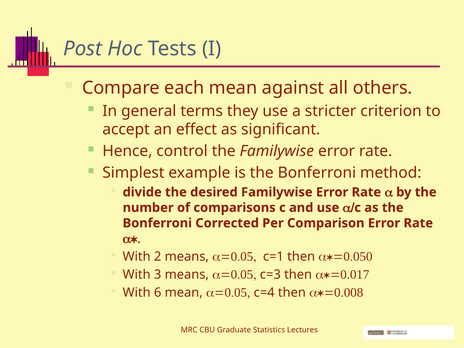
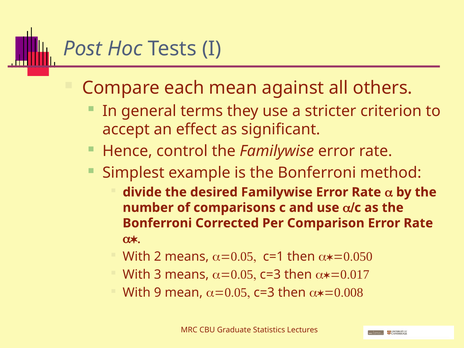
6: 6 -> 9 (158, 293)
mean a=0.05 c=4: c=4 -> c=3 (264, 293)
